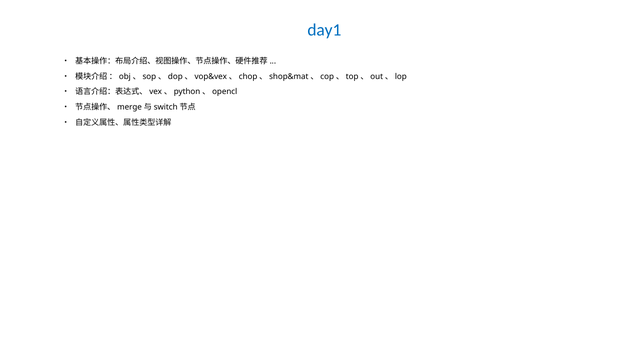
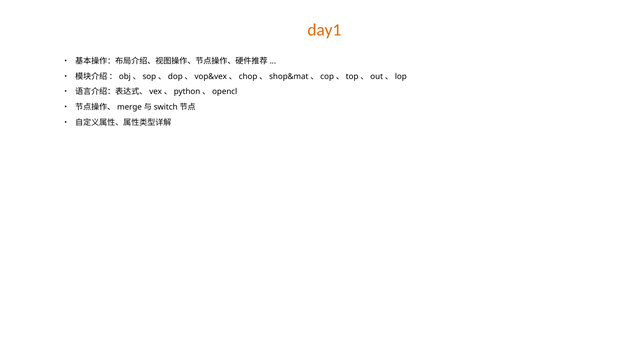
day1 colour: blue -> orange (324, 30)
